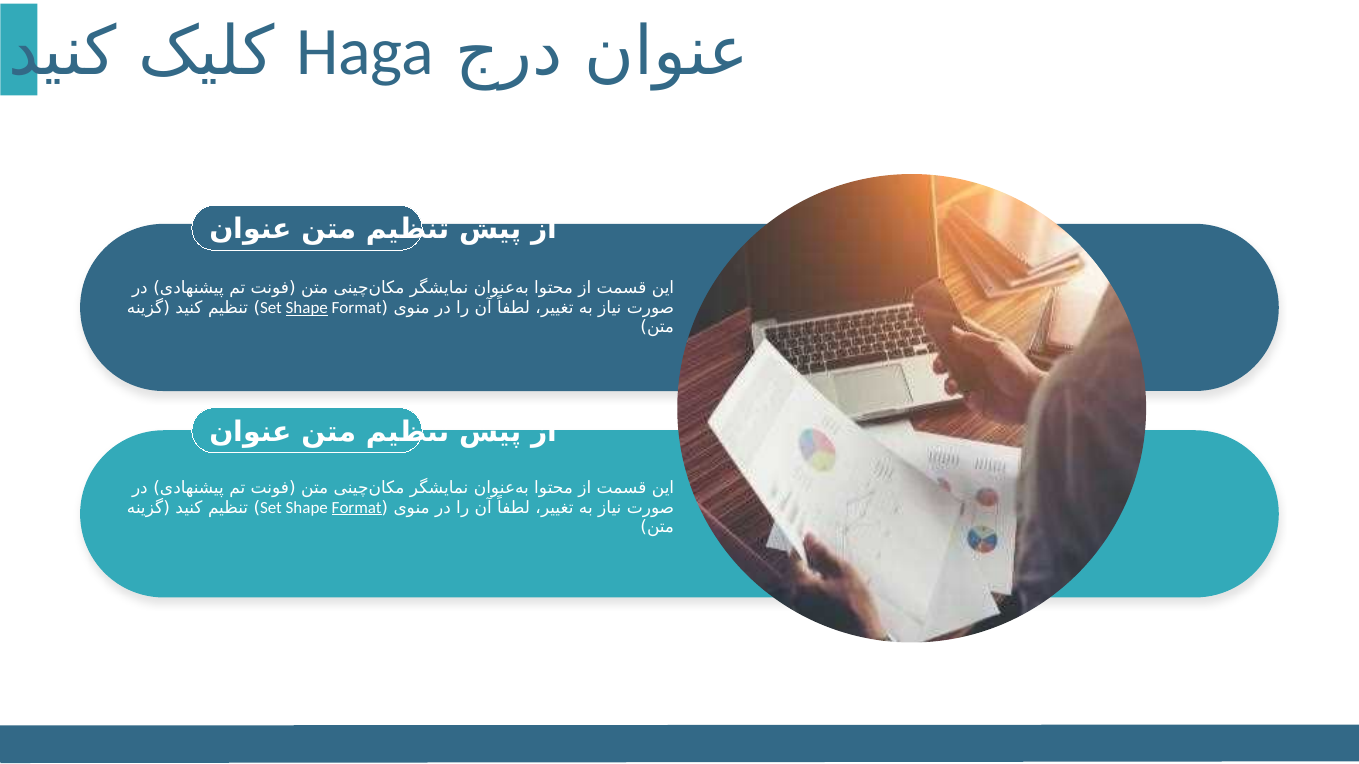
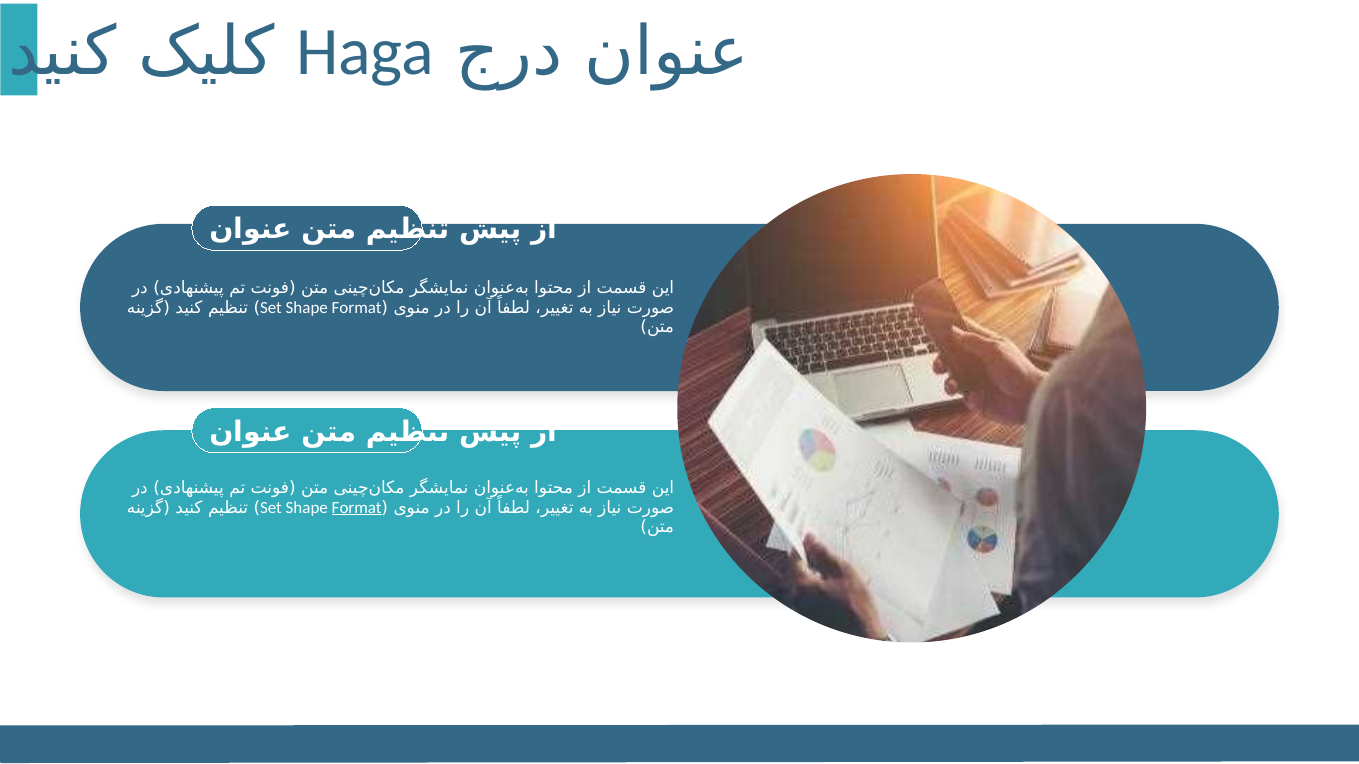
Shape underline: present -> none (307, 308)
